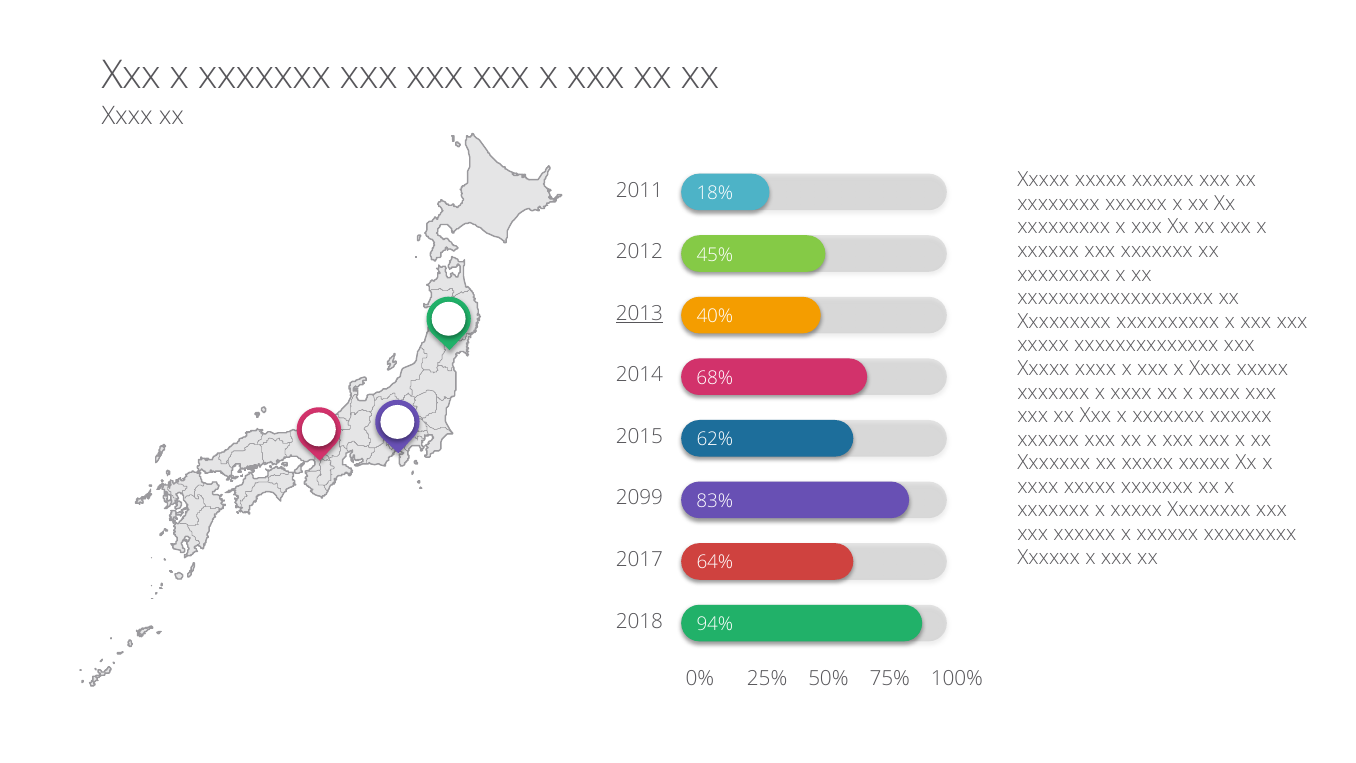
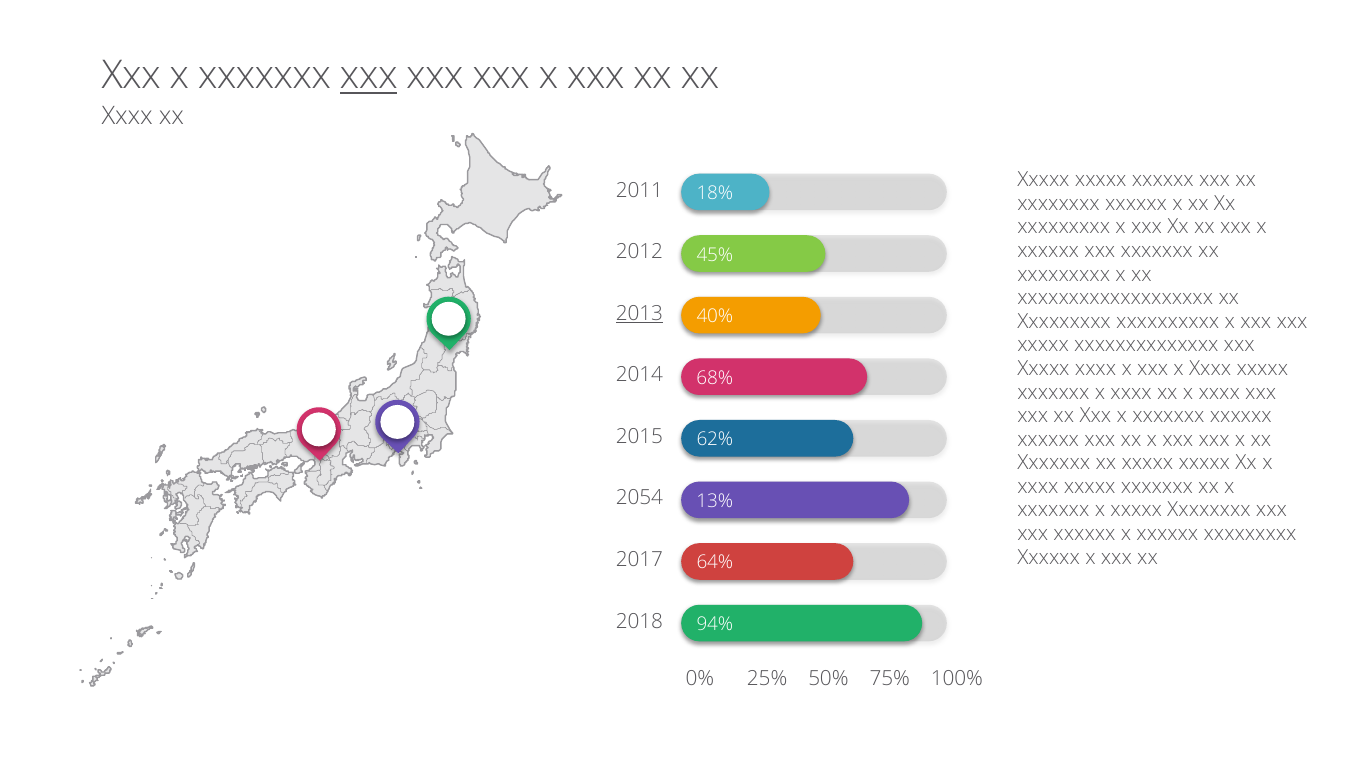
xxx underline: none -> present (369, 76)
2099: 2099 -> 2054 (639, 498)
83%: 83% -> 13% (715, 501)
